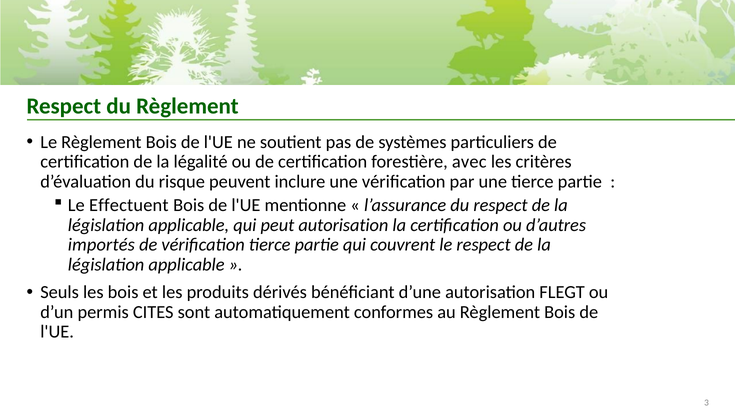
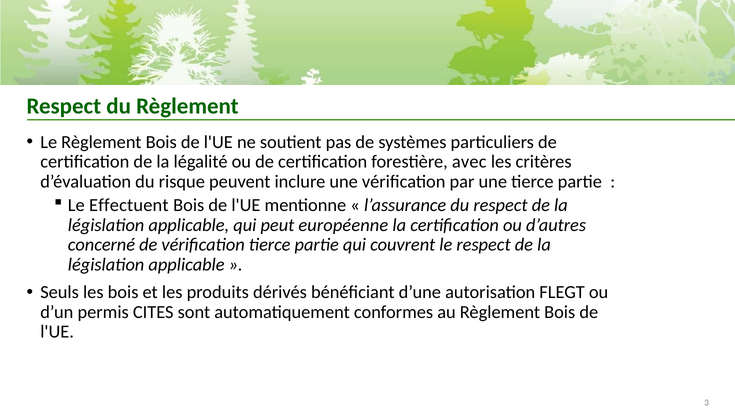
peut autorisation: autorisation -> européenne (343, 225)
importés: importés -> concerné (101, 245)
